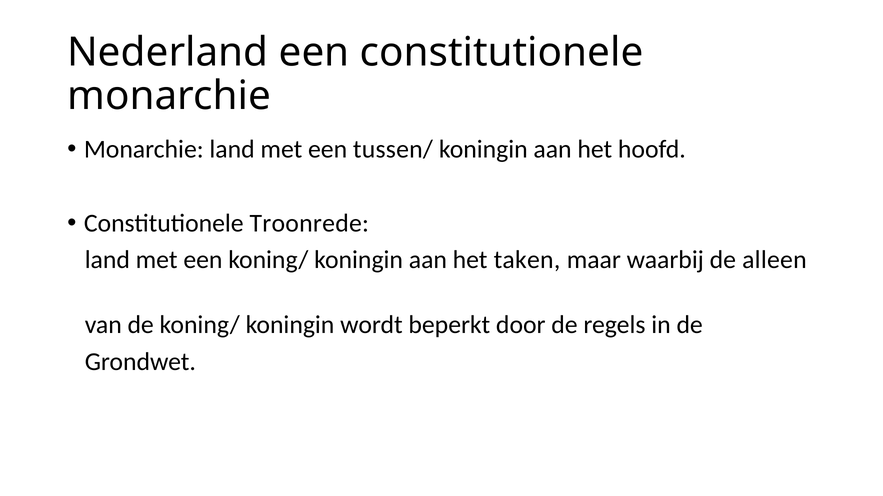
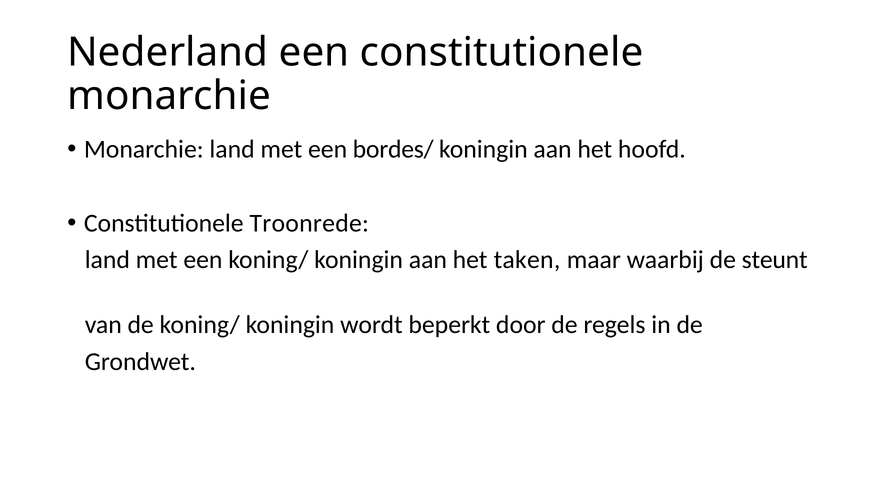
tussen/: tussen/ -> bordes/ (393, 149)
alleen: alleen -> steunt (775, 260)
